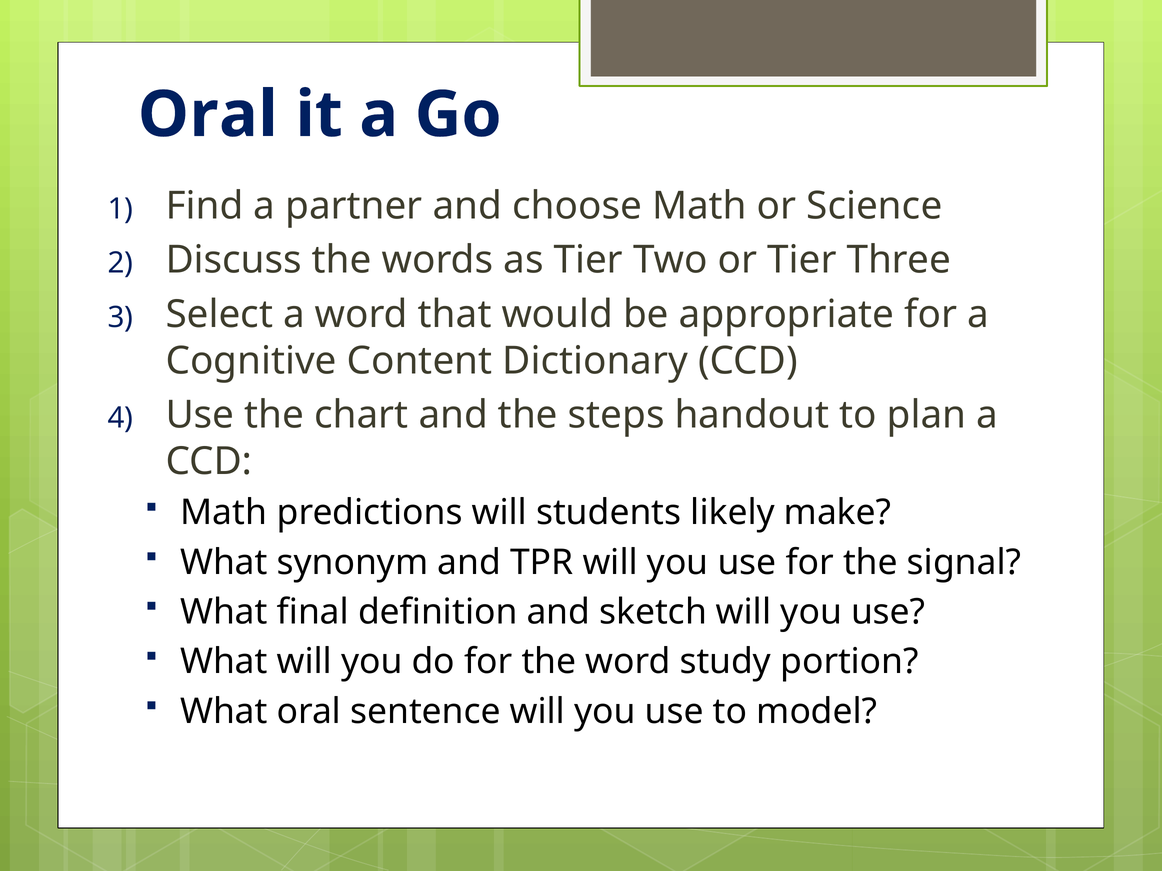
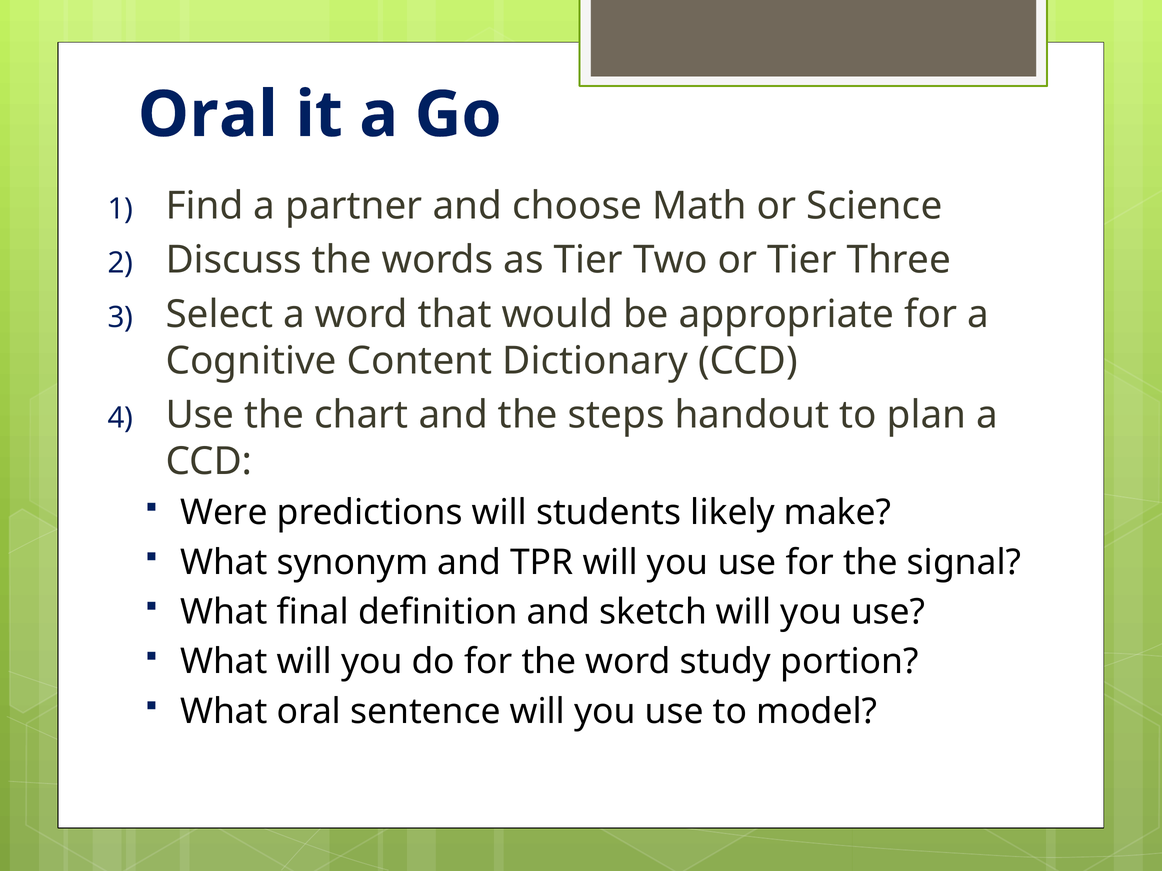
Math: Math -> Were (224, 513)
